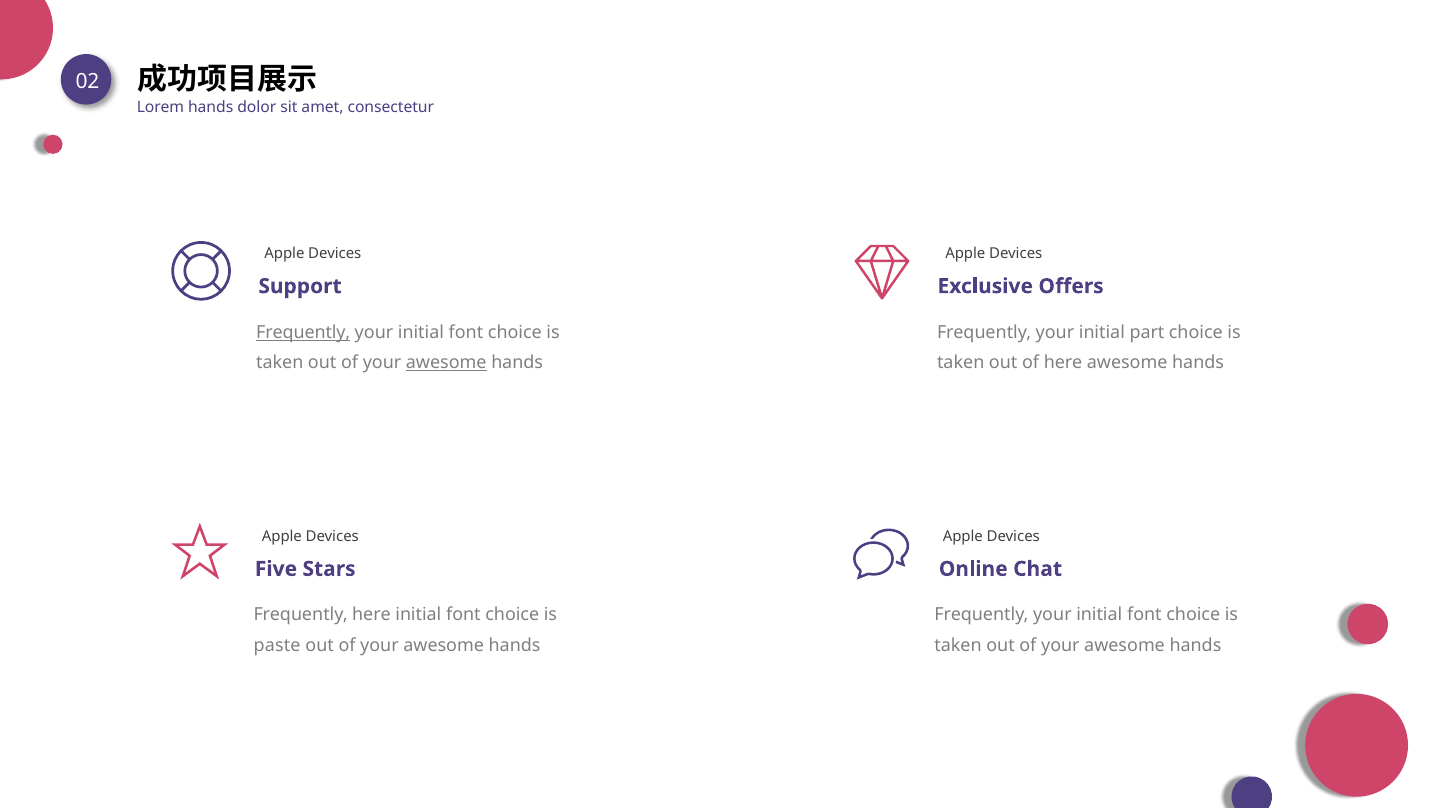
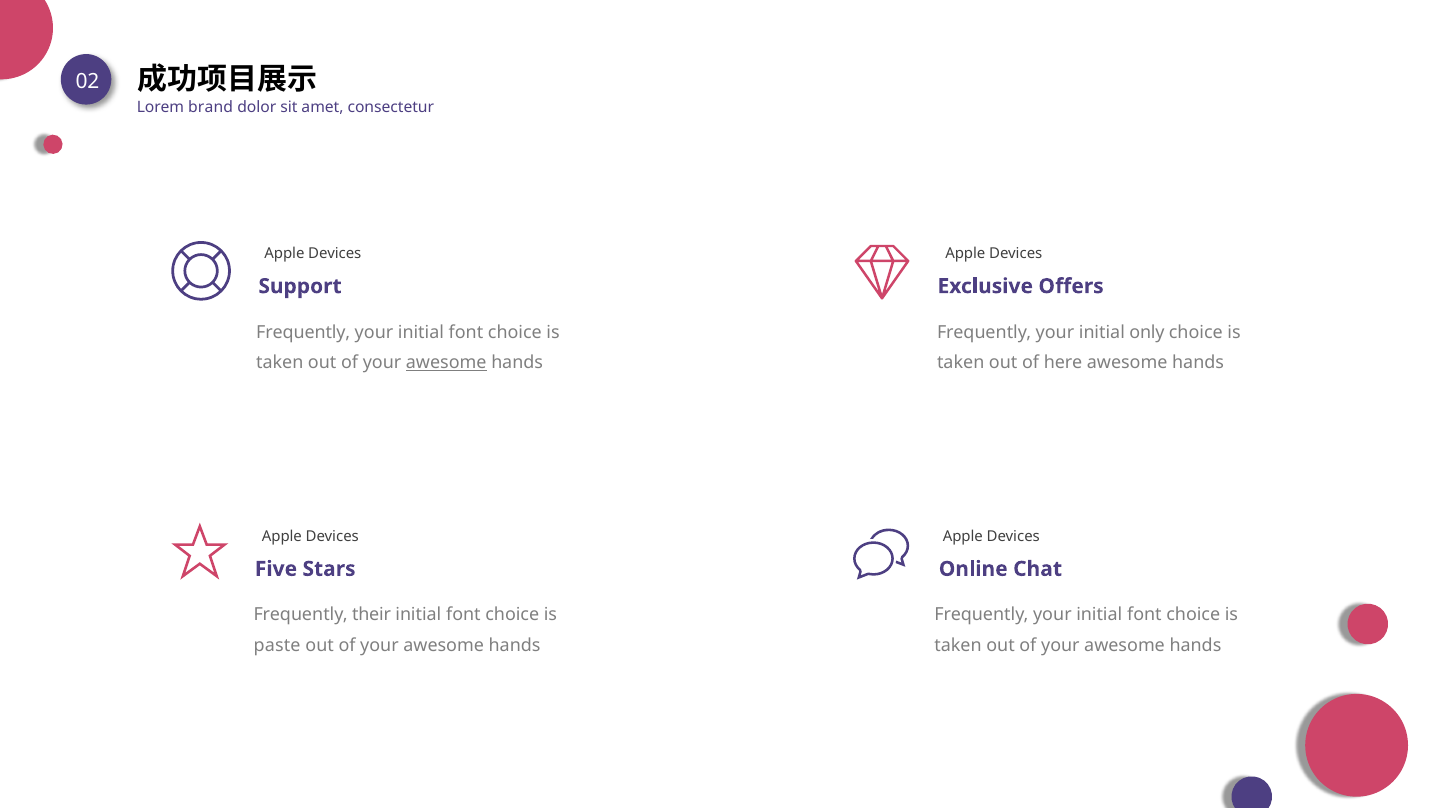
Lorem hands: hands -> brand (211, 108)
Frequently underline: present -> none (303, 333)
part: part -> only (1147, 333)
Frequently here: here -> their (372, 615)
